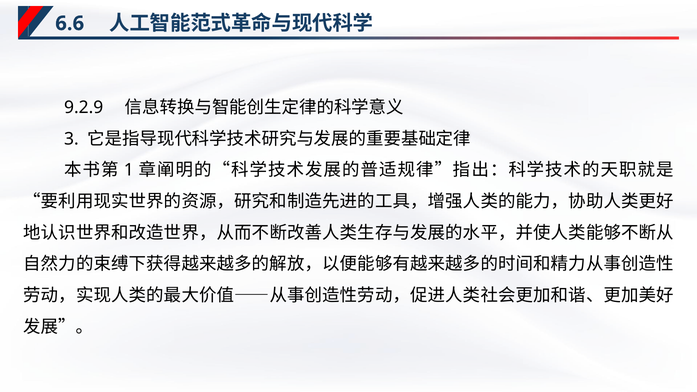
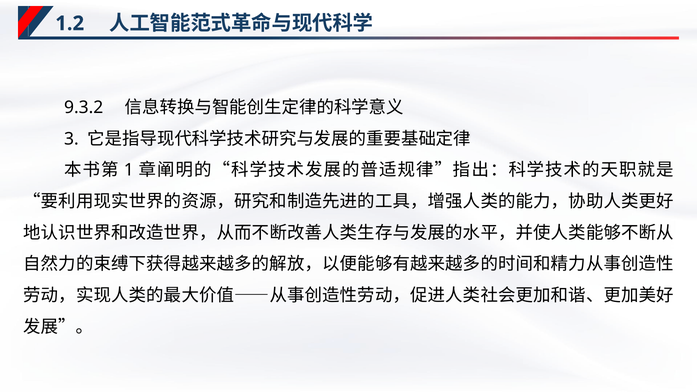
6.6: 6.6 -> 1.2 (70, 23)
9.2.9: 9.2.9 -> 9.3.2 (84, 107)
